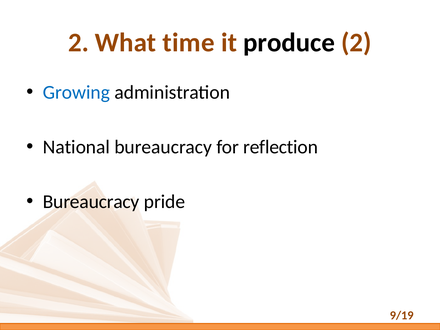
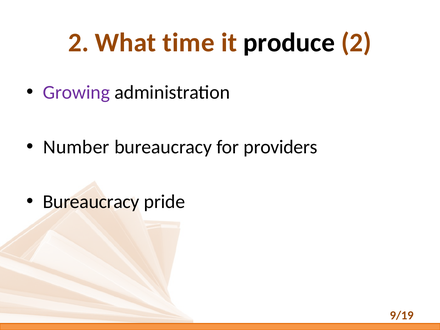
Growing colour: blue -> purple (76, 92)
National: National -> Number (76, 147)
reflection: reflection -> providers (281, 147)
